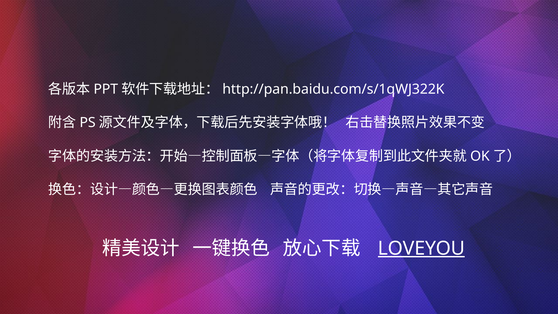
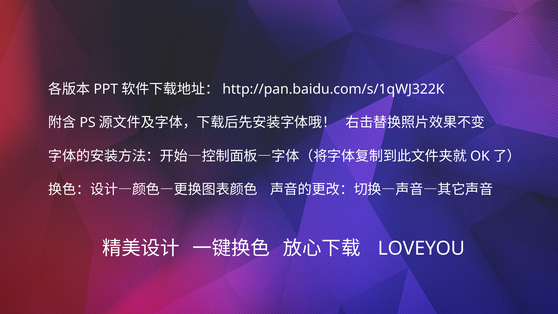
LOVEYOU underline: present -> none (421, 248)
